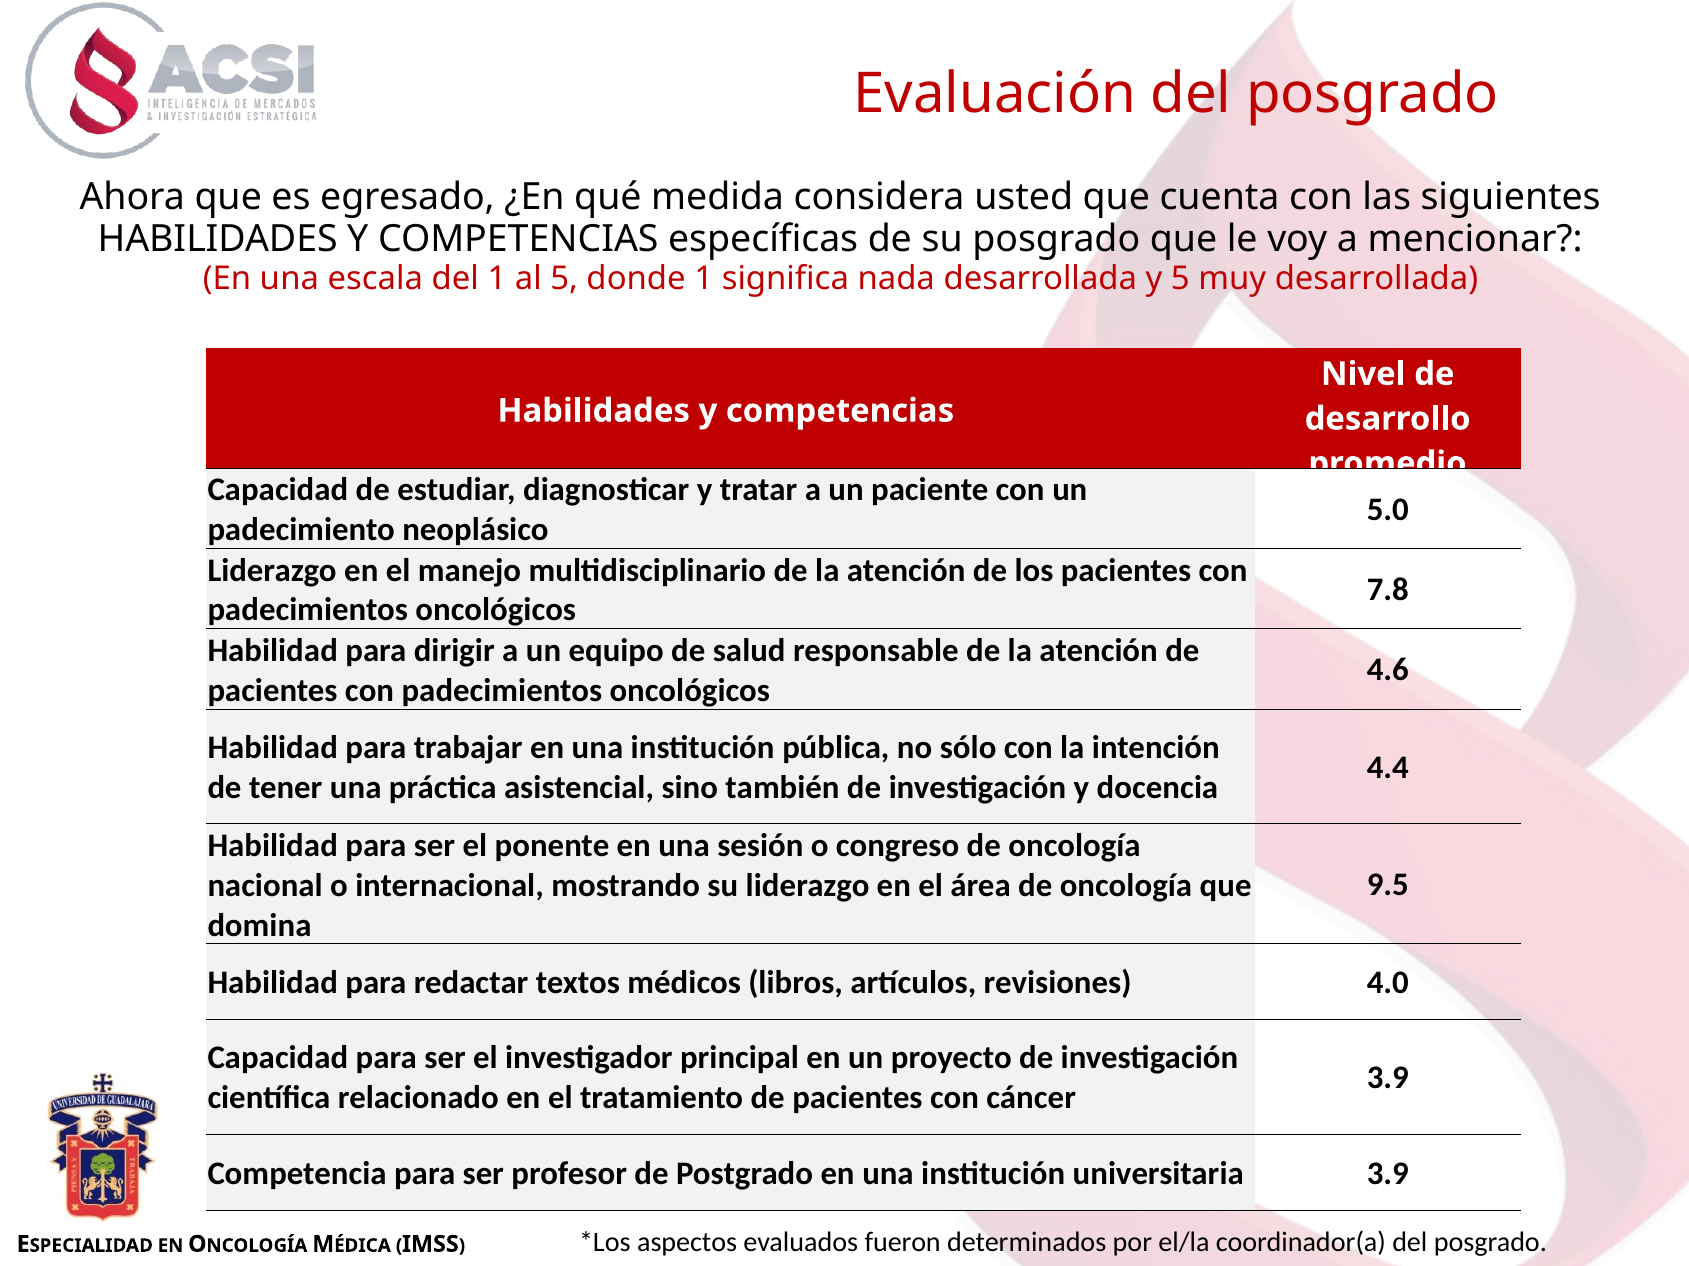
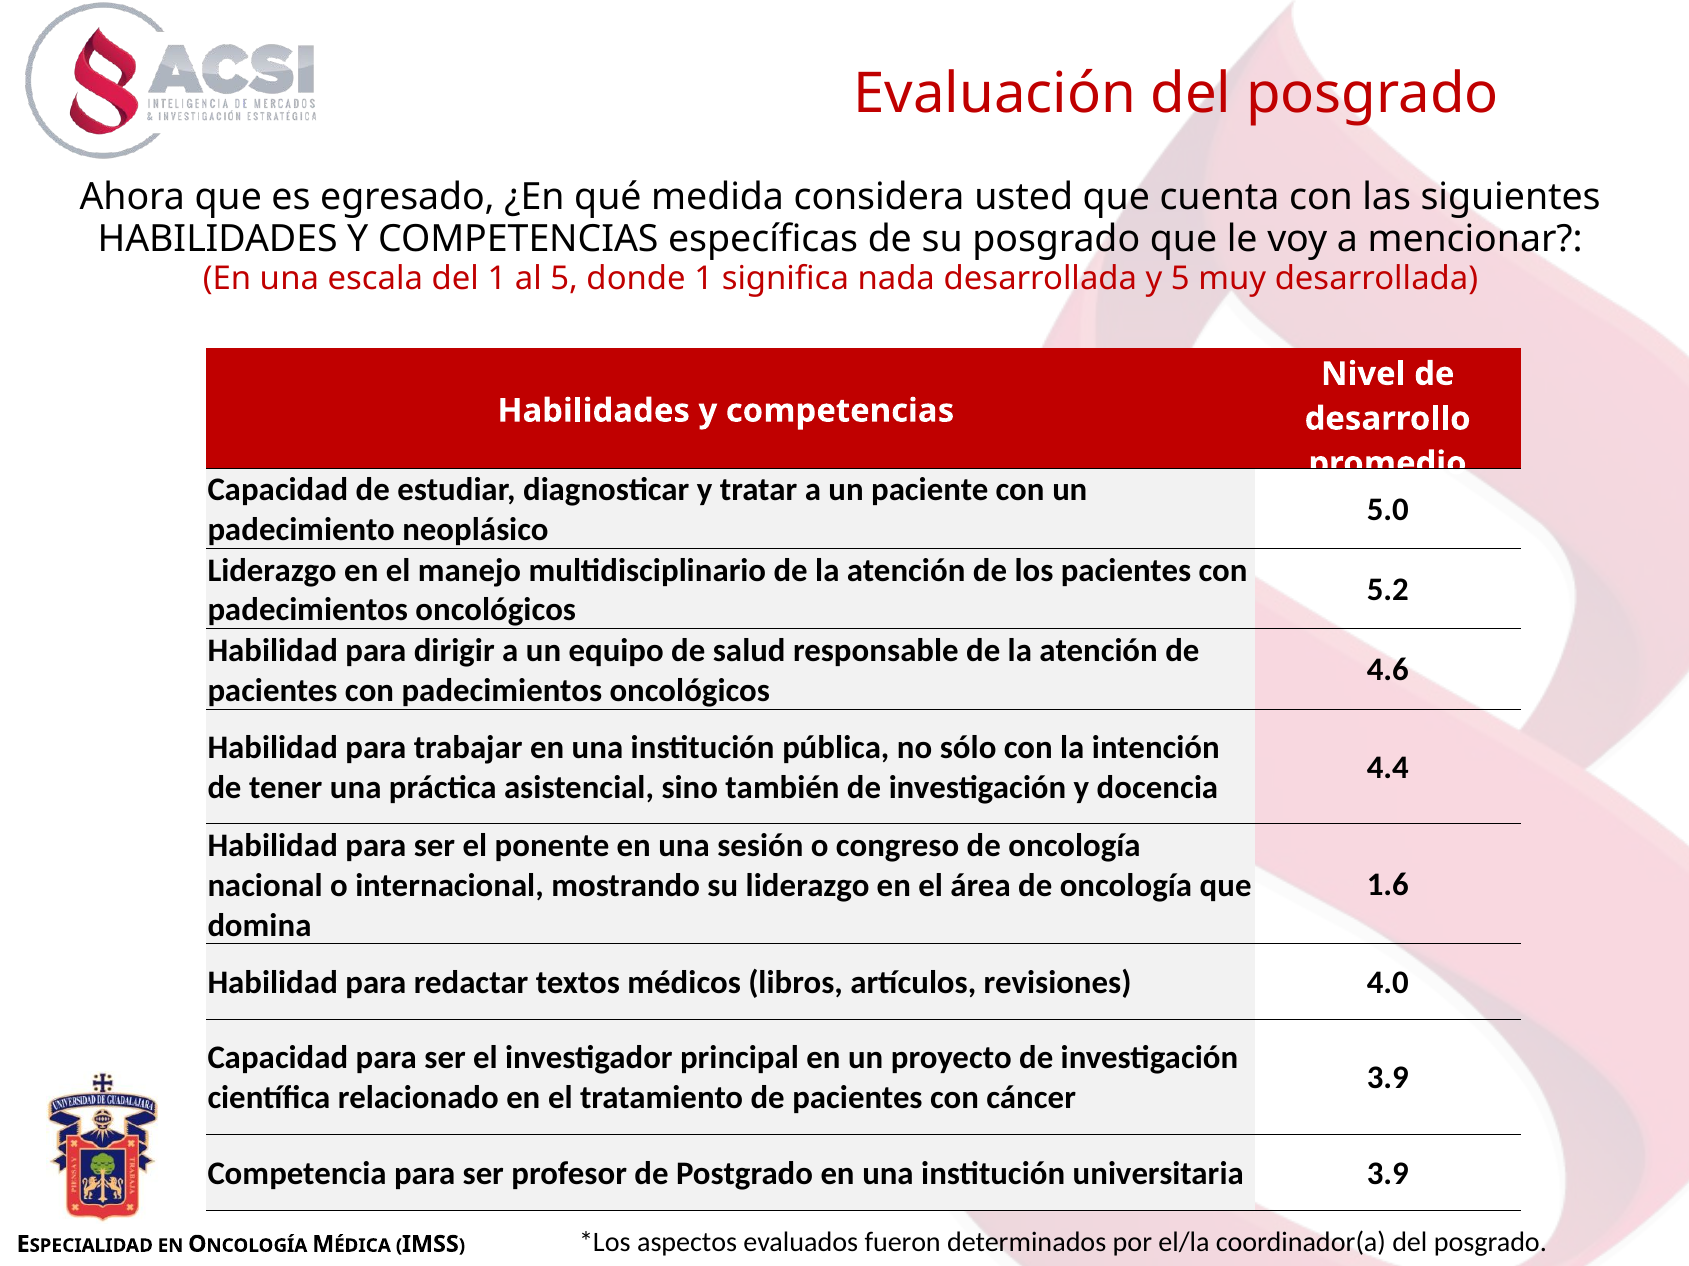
7.8: 7.8 -> 5.2 (1388, 590)
9.5: 9.5 -> 1.6 (1388, 885)
